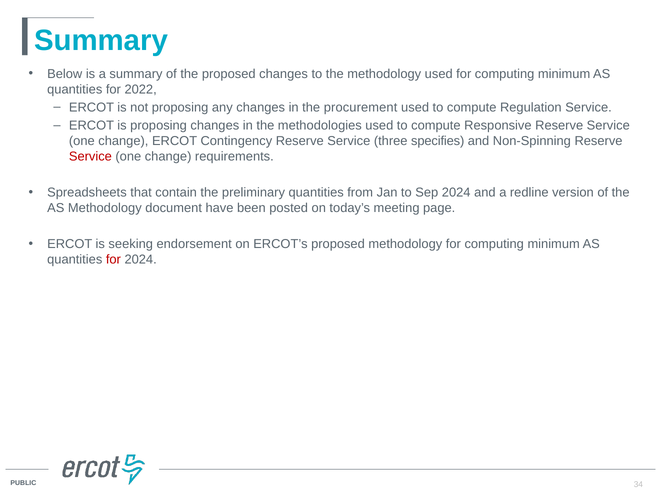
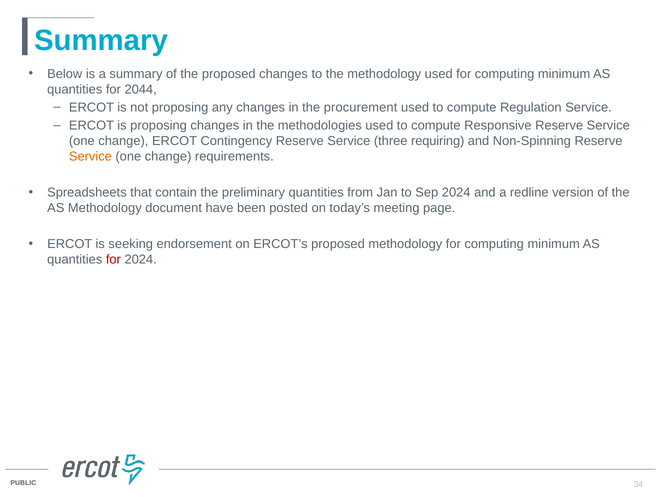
2022: 2022 -> 2044 (141, 89)
specifies: specifies -> requiring (438, 141)
Service colour: red -> orange (90, 156)
